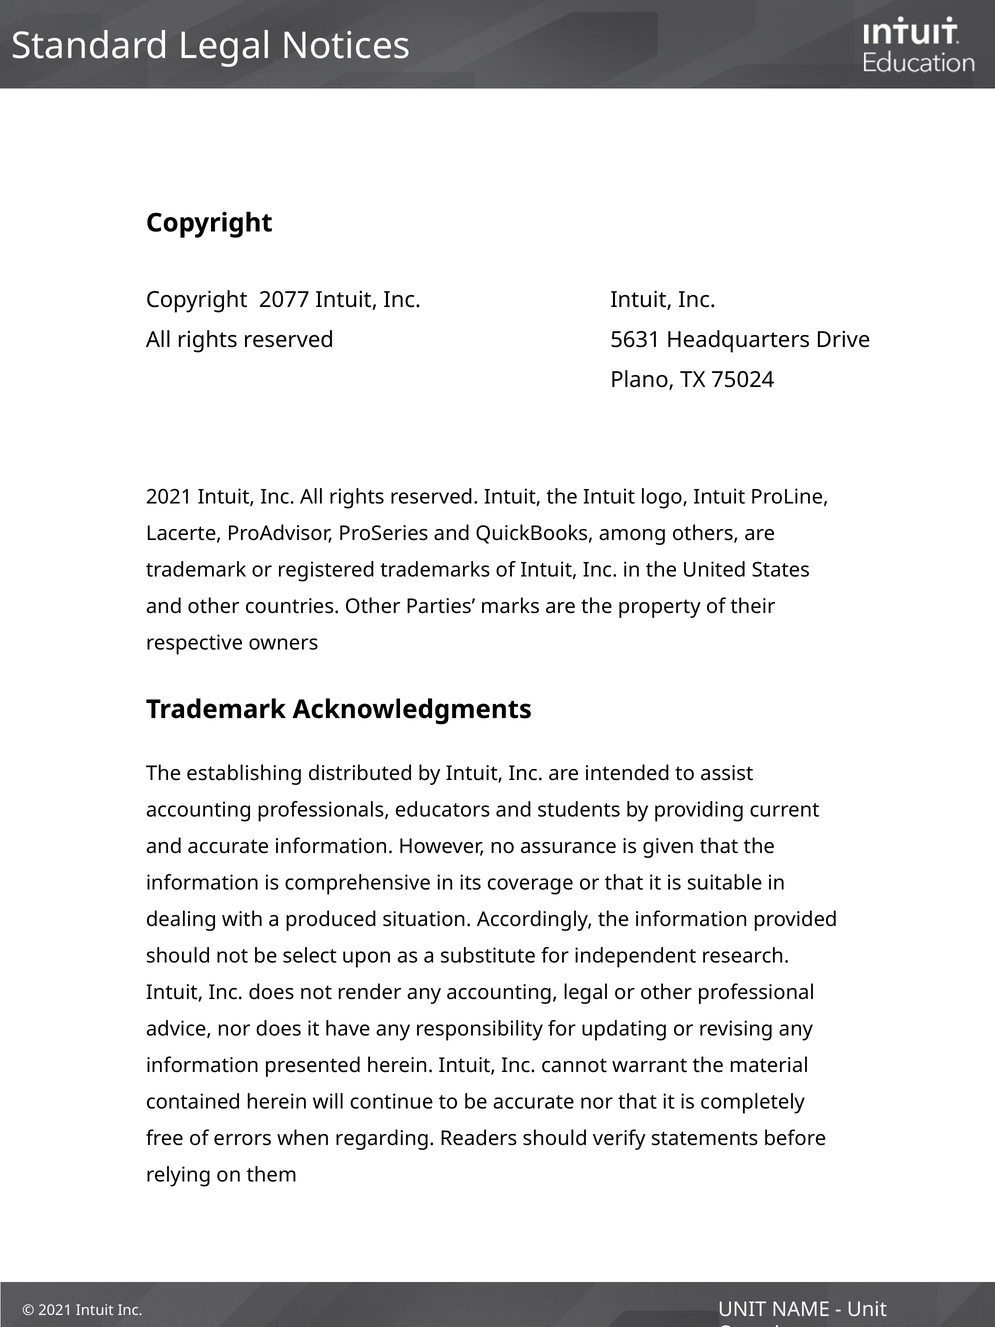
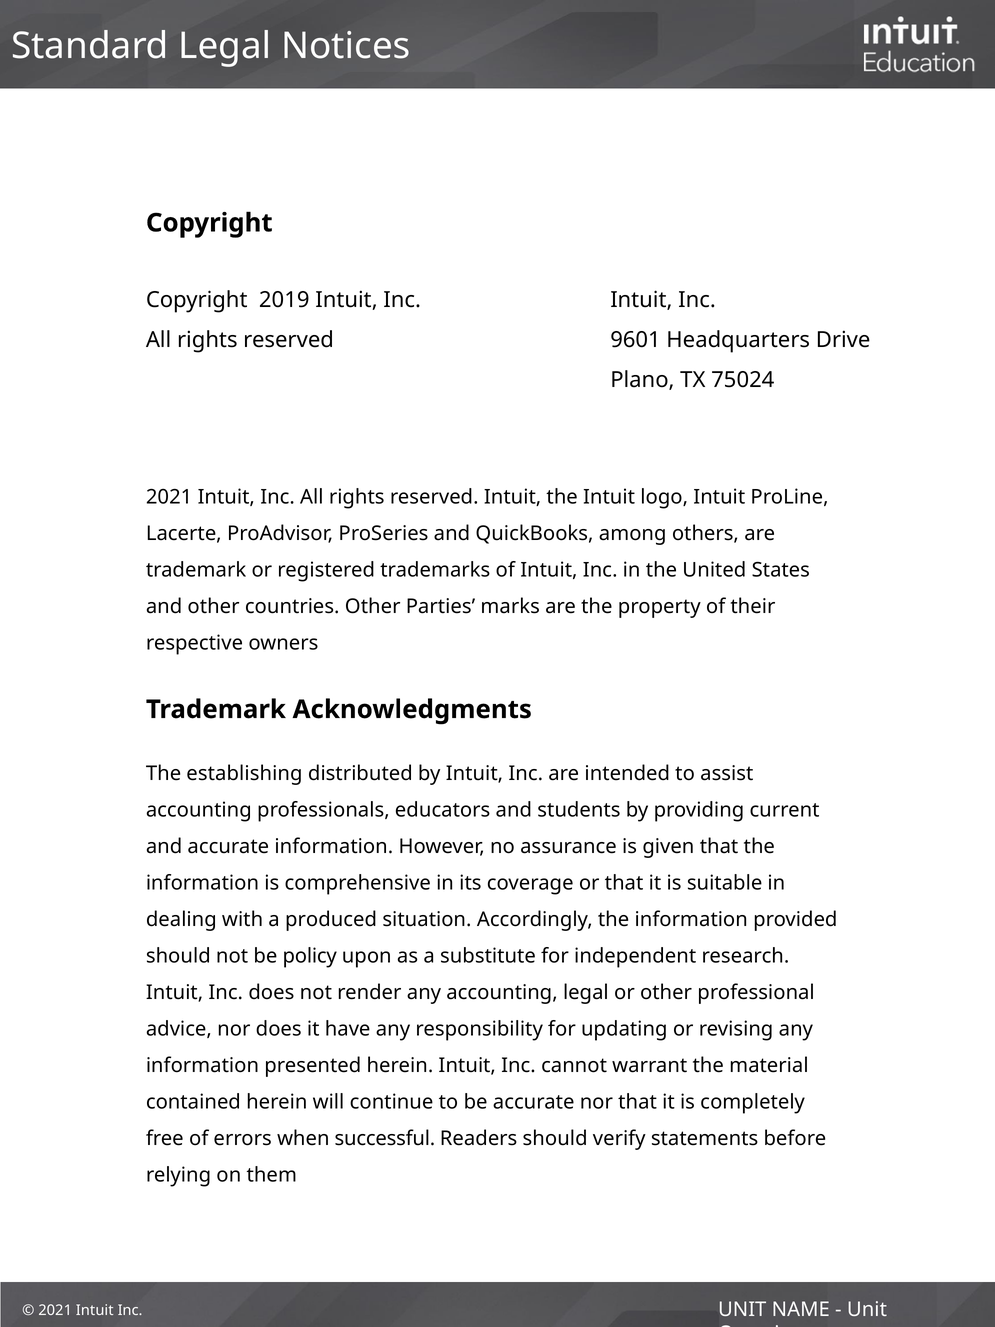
2077: 2077 -> 2019 (284, 300)
5631: 5631 -> 9601 (635, 340)
select: select -> policy (310, 956)
regarding: regarding -> successful (385, 1138)
